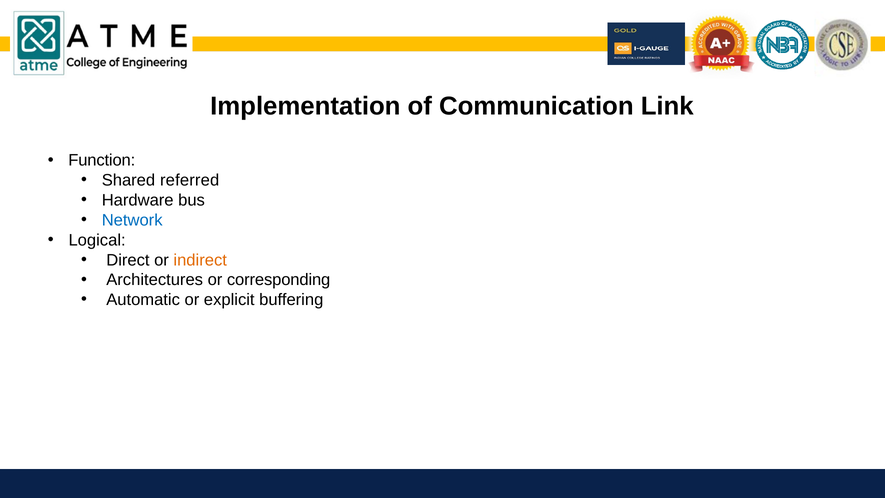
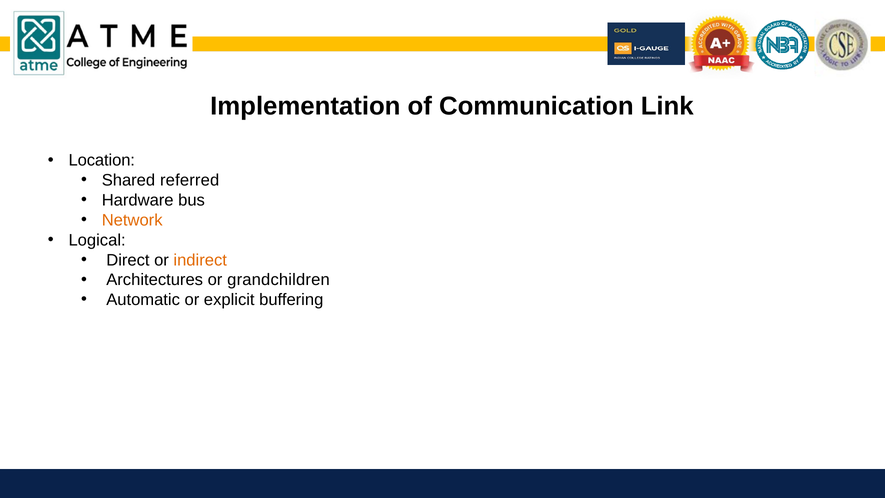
Function: Function -> Location (102, 160)
Network colour: blue -> orange (132, 220)
corresponding: corresponding -> grandchildren (279, 280)
